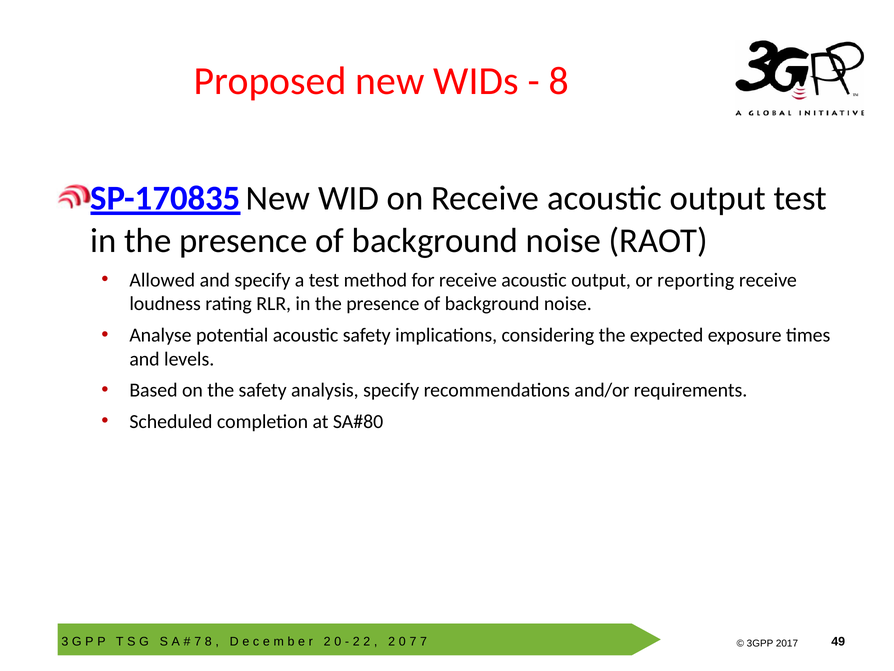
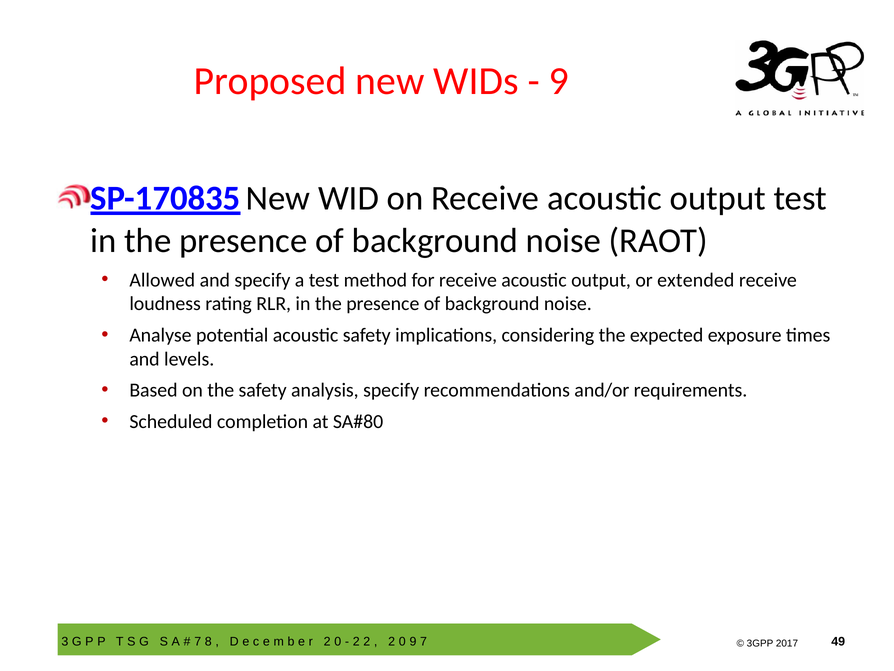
8: 8 -> 9 (559, 81)
reporting: reporting -> extended (696, 280)
7: 7 -> 9 (413, 641)
